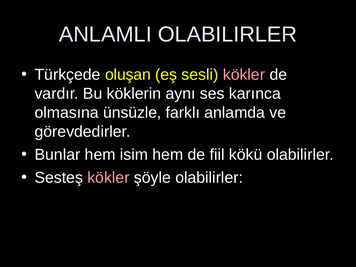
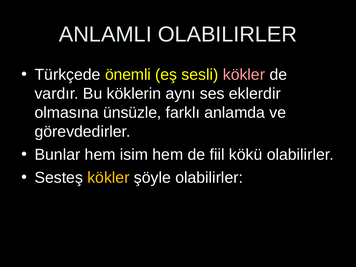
oluşan: oluşan -> önemli (128, 75)
karınca: karınca -> eklerdir (255, 94)
kökler colour: pink -> yellow (108, 178)
